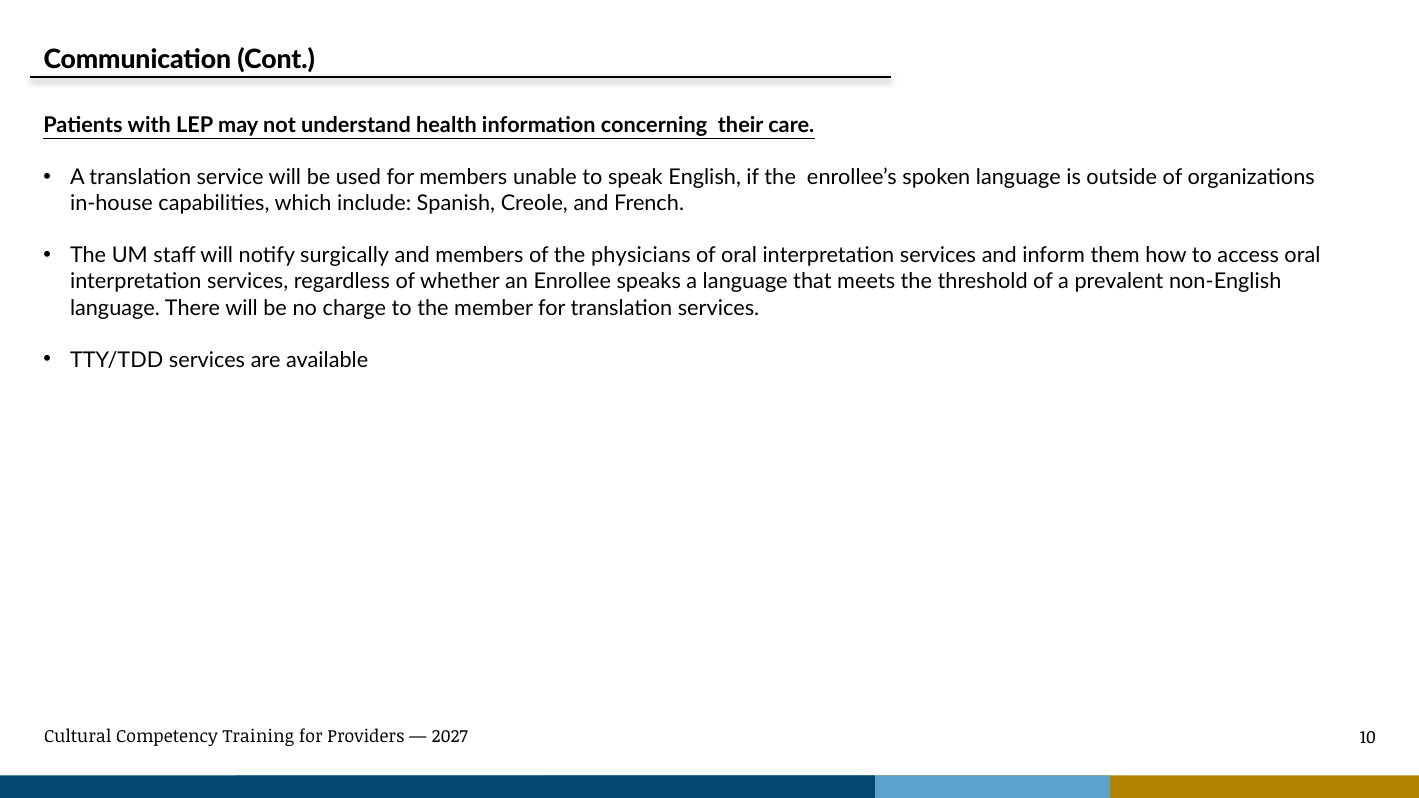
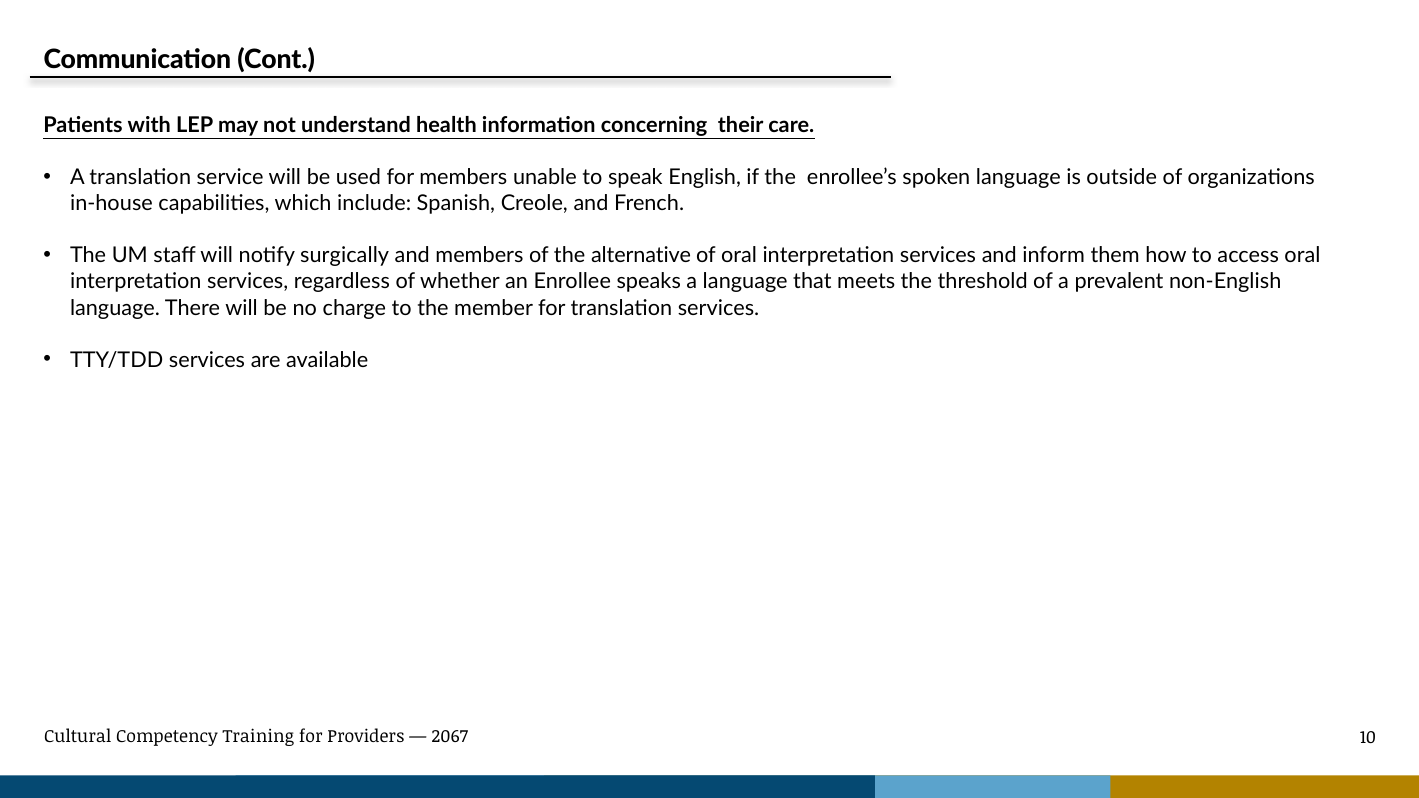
physicians: physicians -> alternative (641, 256)
2027: 2027 -> 2067 (450, 737)
